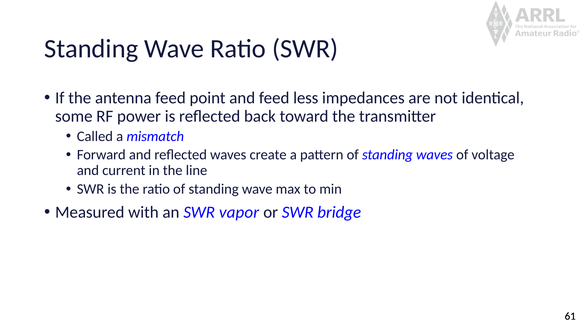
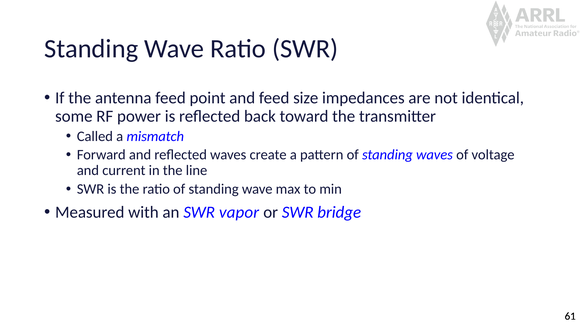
less: less -> size (306, 98)
